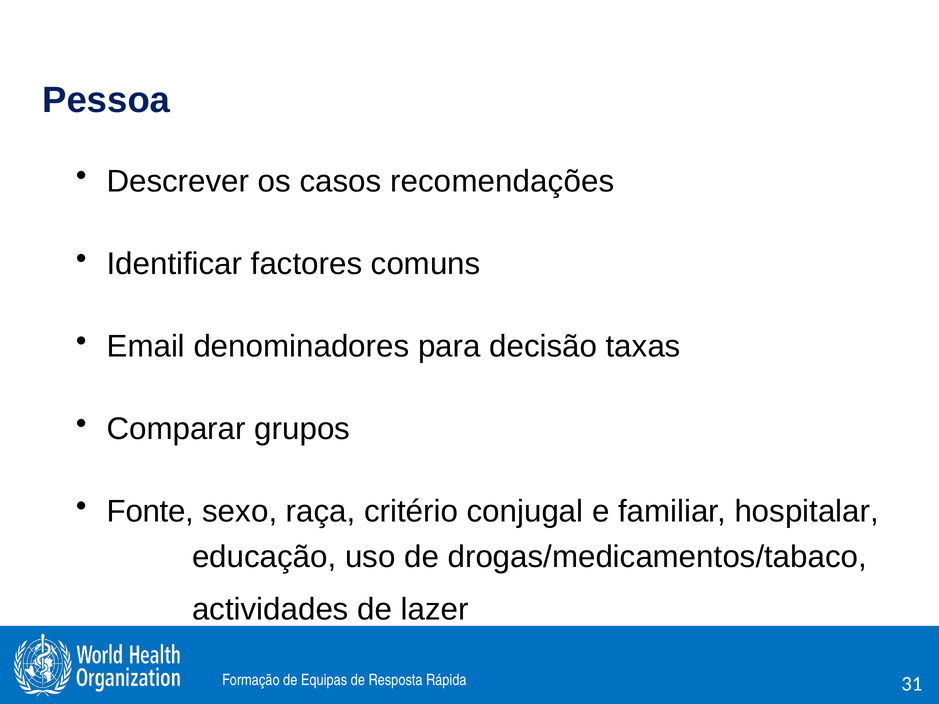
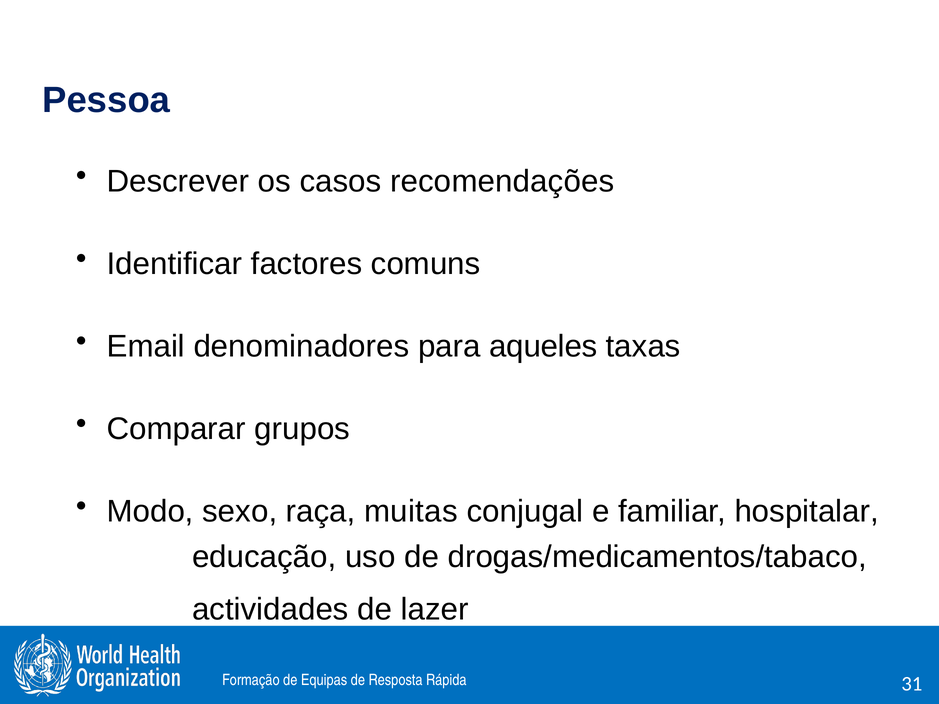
decisão: decisão -> aqueles (543, 347)
Fonte: Fonte -> Modo (150, 512)
critério: critério -> muitas (411, 512)
